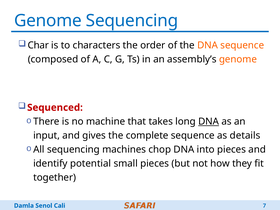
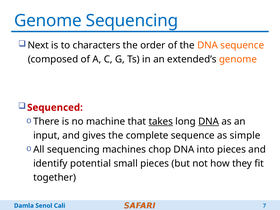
Char: Char -> Next (38, 45)
assembly’s: assembly’s -> extended’s (192, 59)
takes underline: none -> present (161, 122)
details: details -> simple (245, 136)
